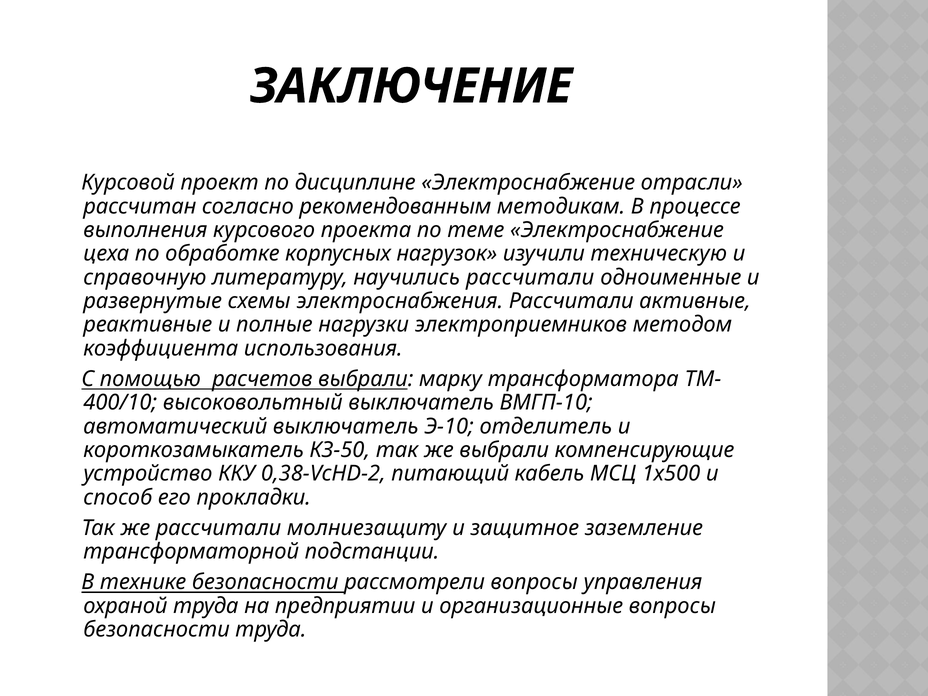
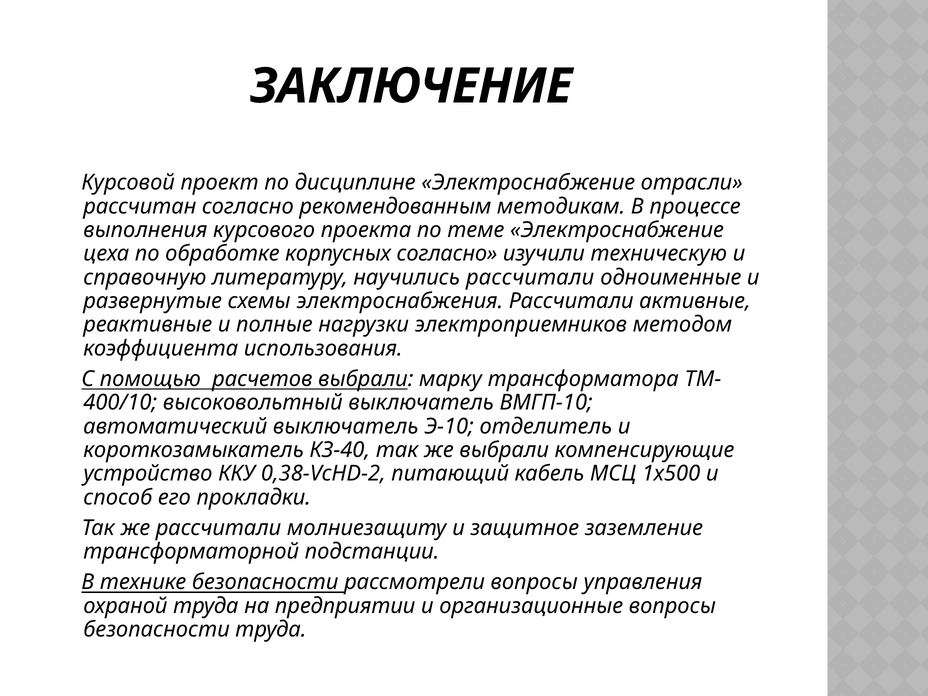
корпусных нагрузок: нагрузок -> согласно (447, 254)
КЗ-50: КЗ-50 -> КЗ-40 (340, 450)
